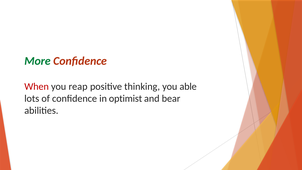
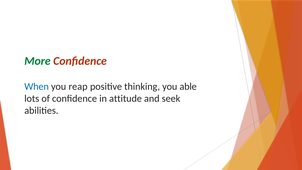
When colour: red -> blue (37, 86)
optimist: optimist -> attitude (125, 99)
bear: bear -> seek (171, 99)
